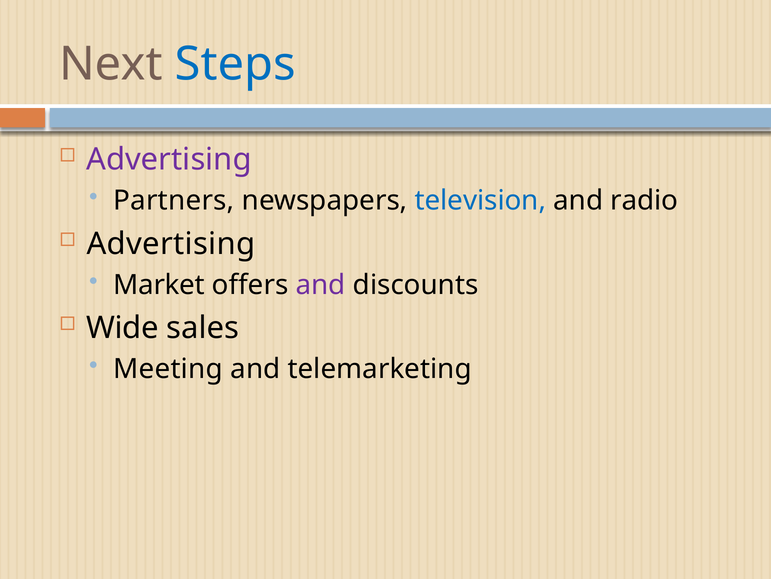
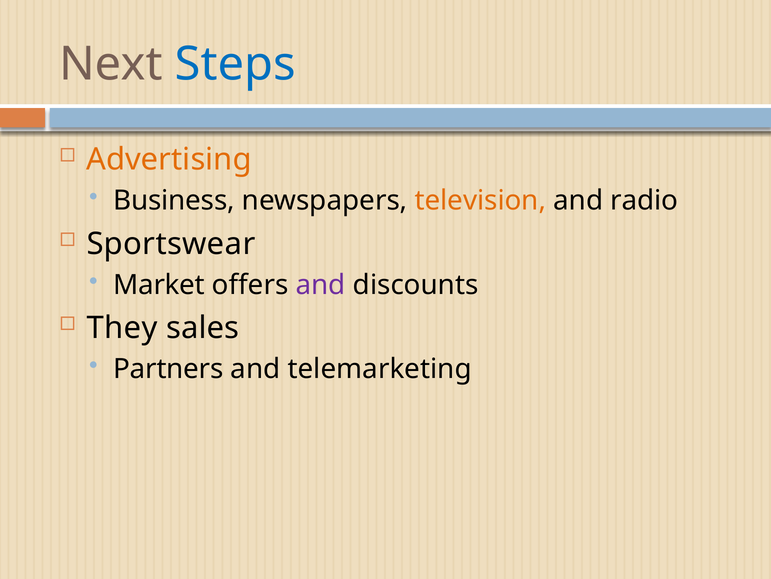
Advertising colour: purple -> orange (169, 160)
Partners: Partners -> Business (174, 201)
television colour: blue -> orange (480, 201)
Advertising: Advertising -> Sportswear (171, 244)
Wide: Wide -> They (122, 328)
Meeting: Meeting -> Partners (168, 369)
